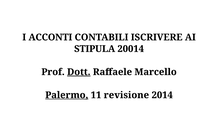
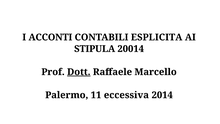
ISCRIVERE: ISCRIVERE -> ESPLICITA (157, 37)
Palermo underline: present -> none (67, 95)
revisione: revisione -> eccessiva (126, 95)
